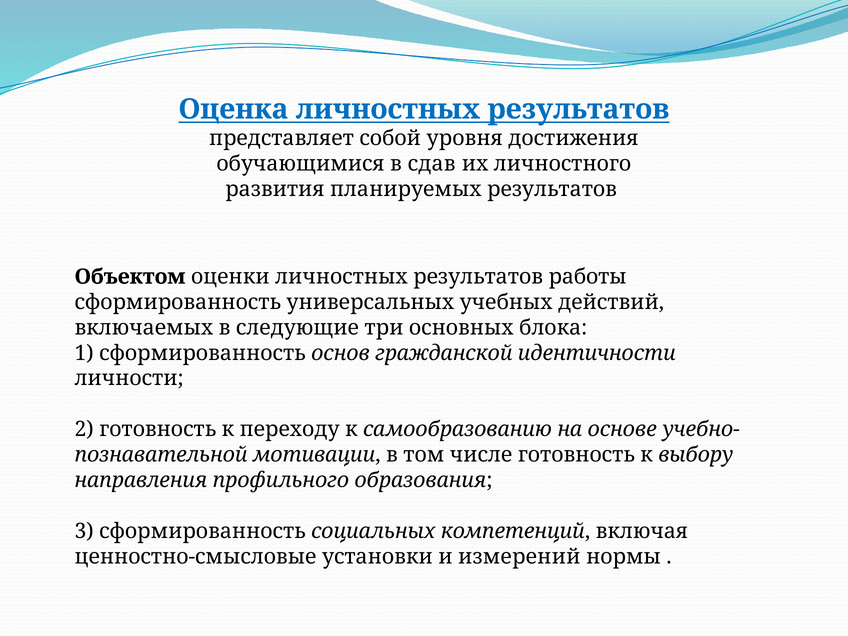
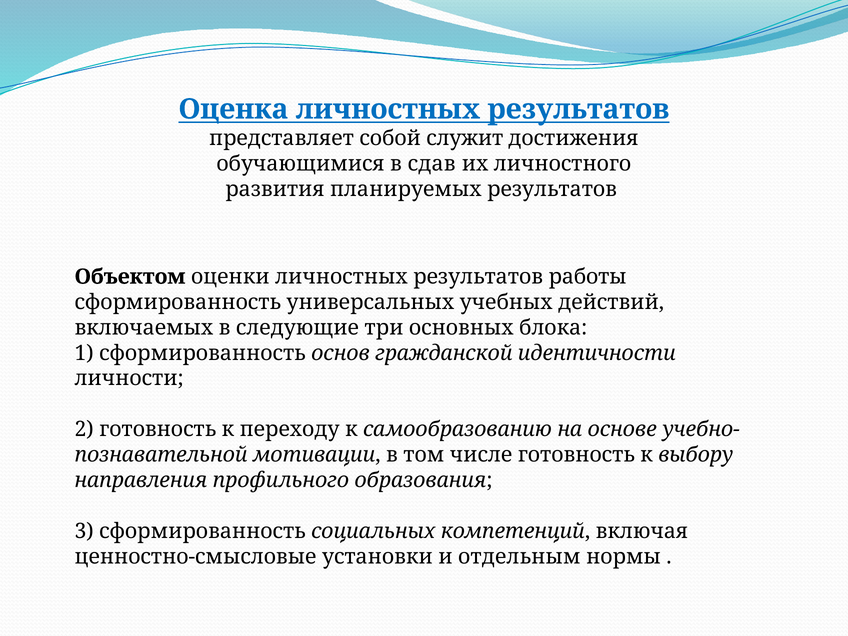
уровня: уровня -> служит (465, 138)
измерений: измерений -> отдельным (519, 557)
